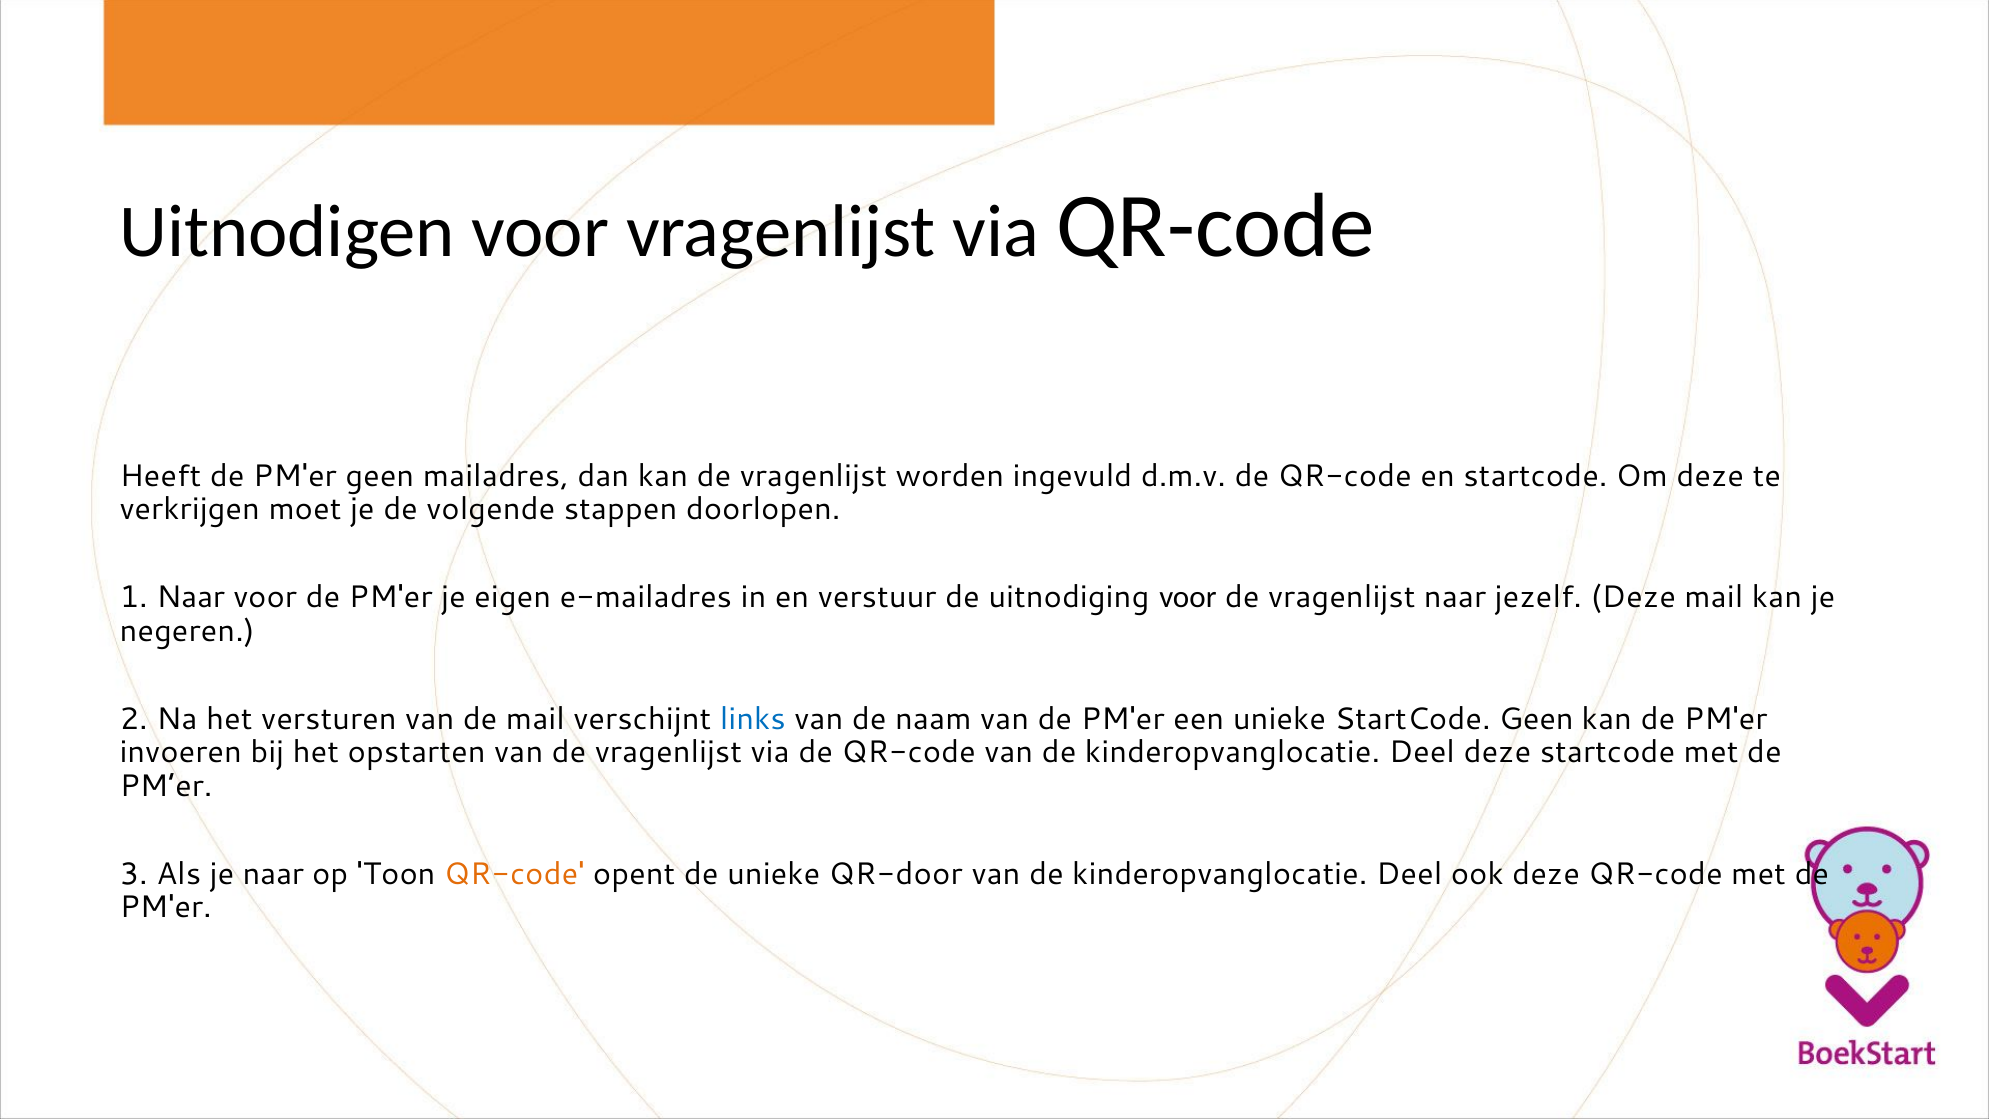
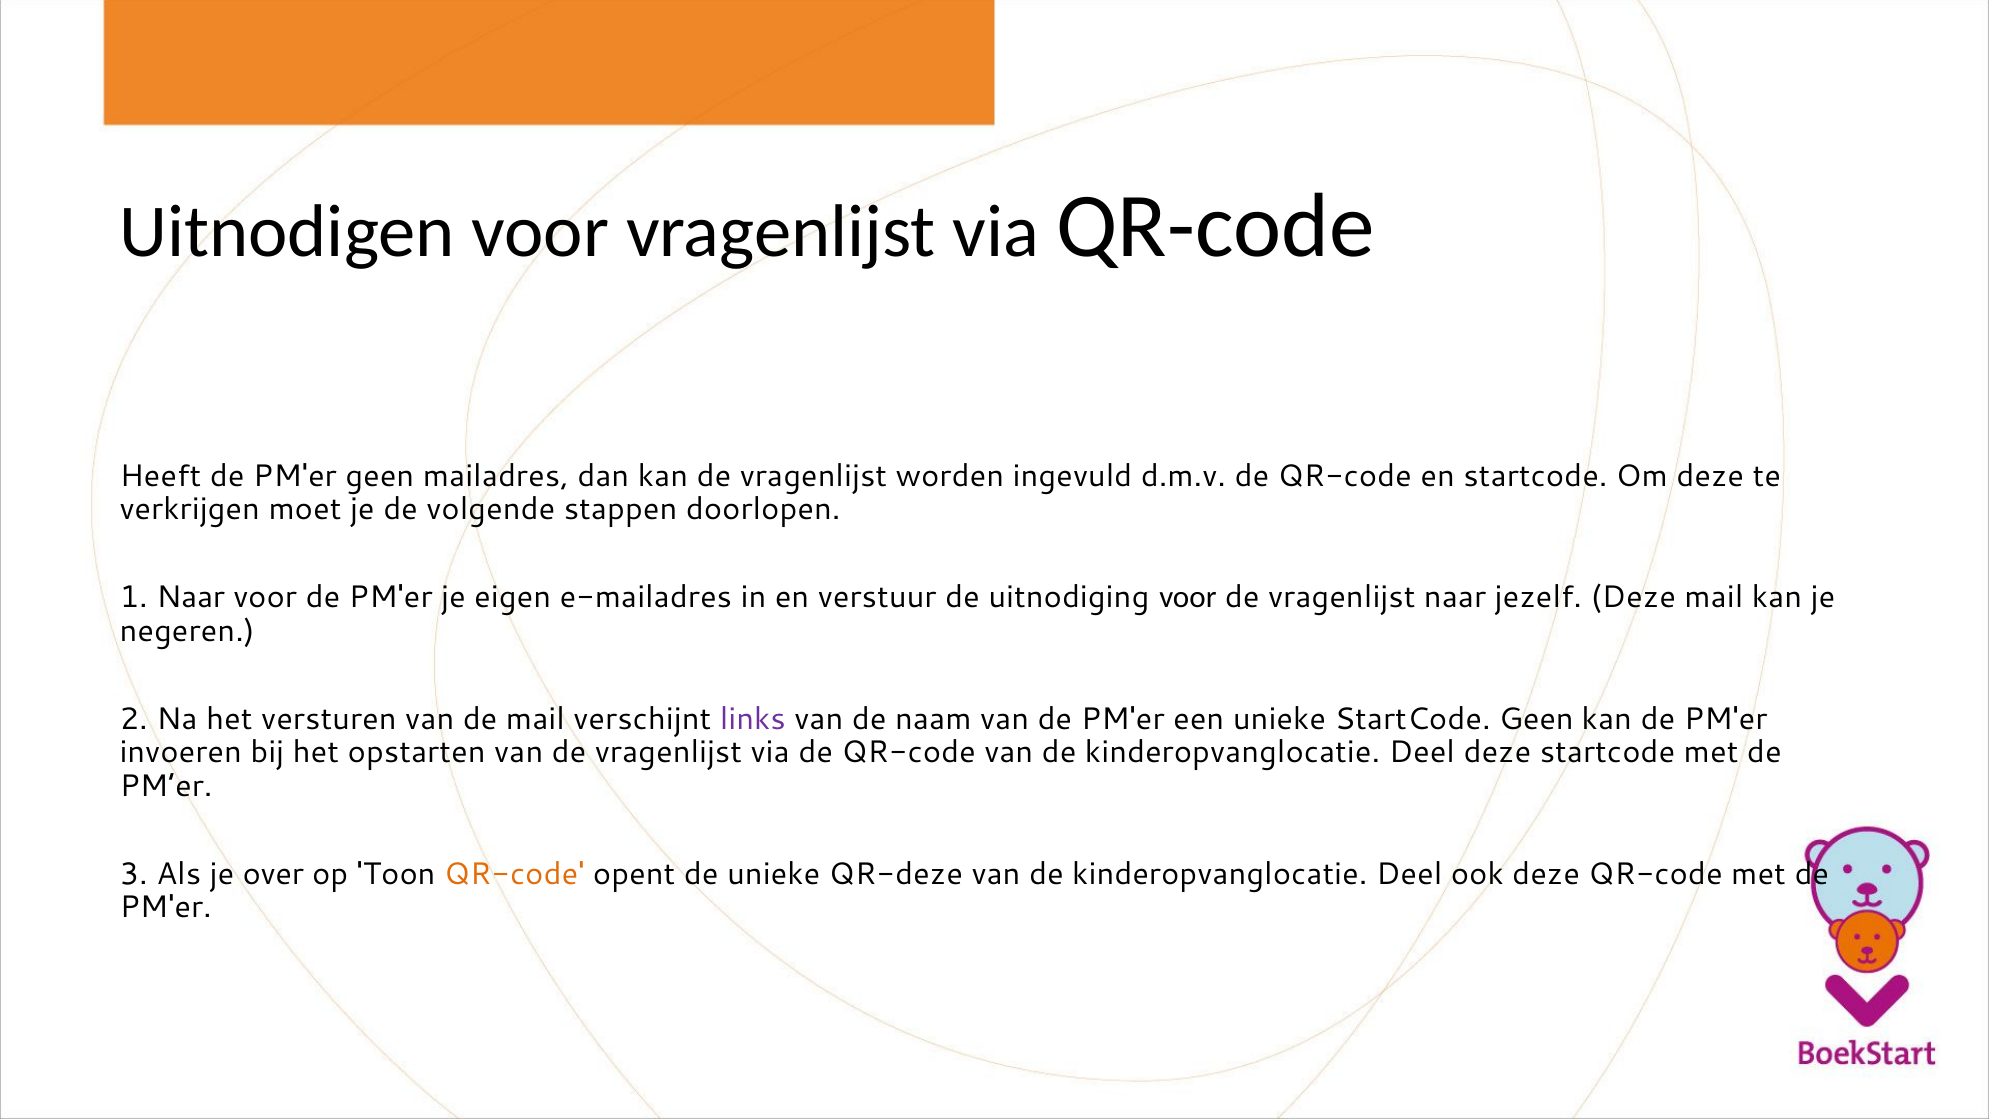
links colour: blue -> purple (753, 719)
je naar: naar -> over (273, 874)
QR-door: QR-door -> QR-deze (896, 874)
